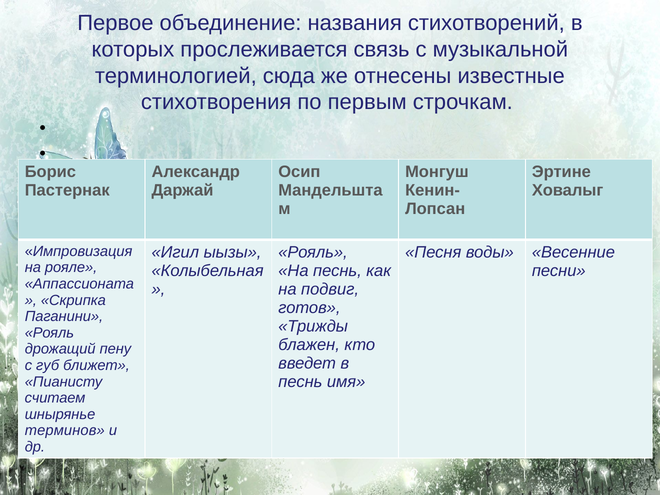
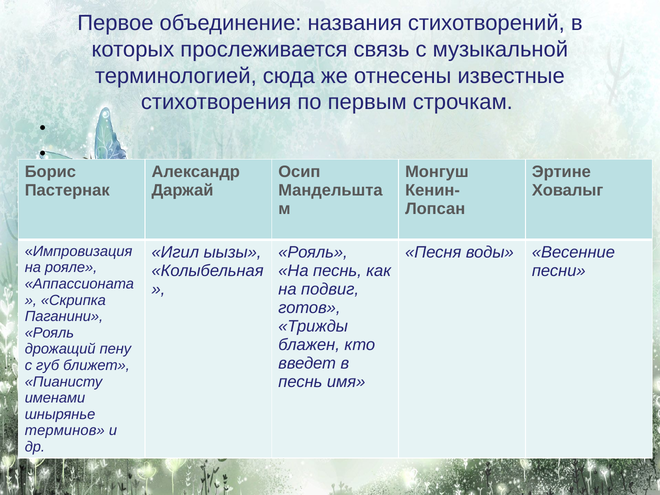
считаем: считаем -> именами (55, 398)
